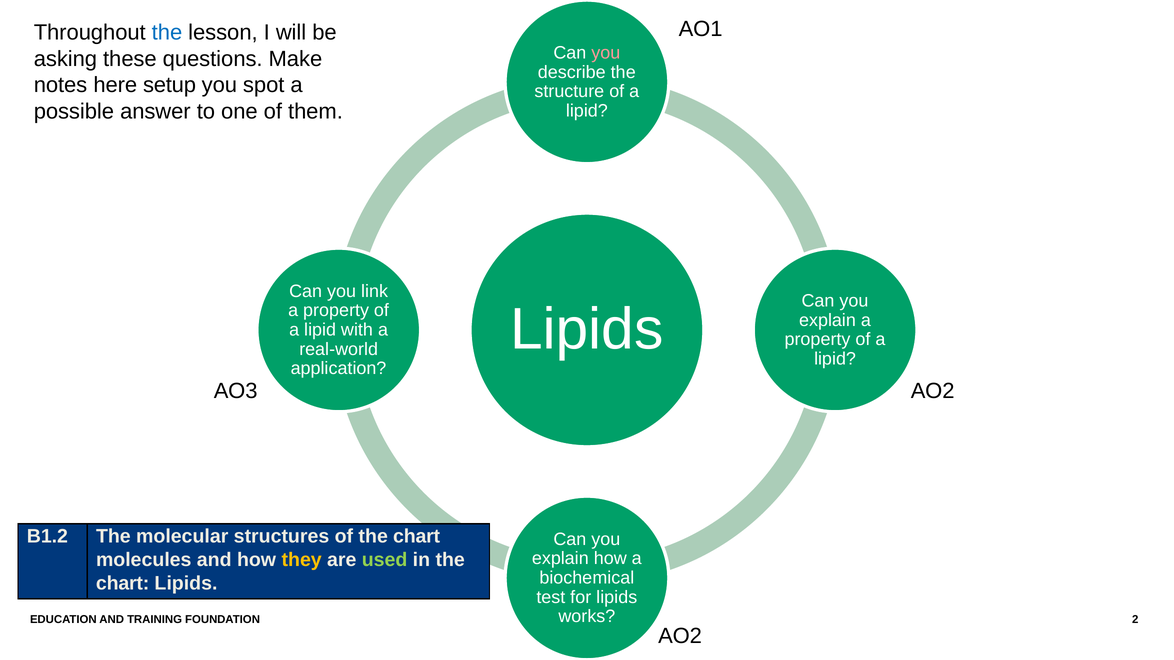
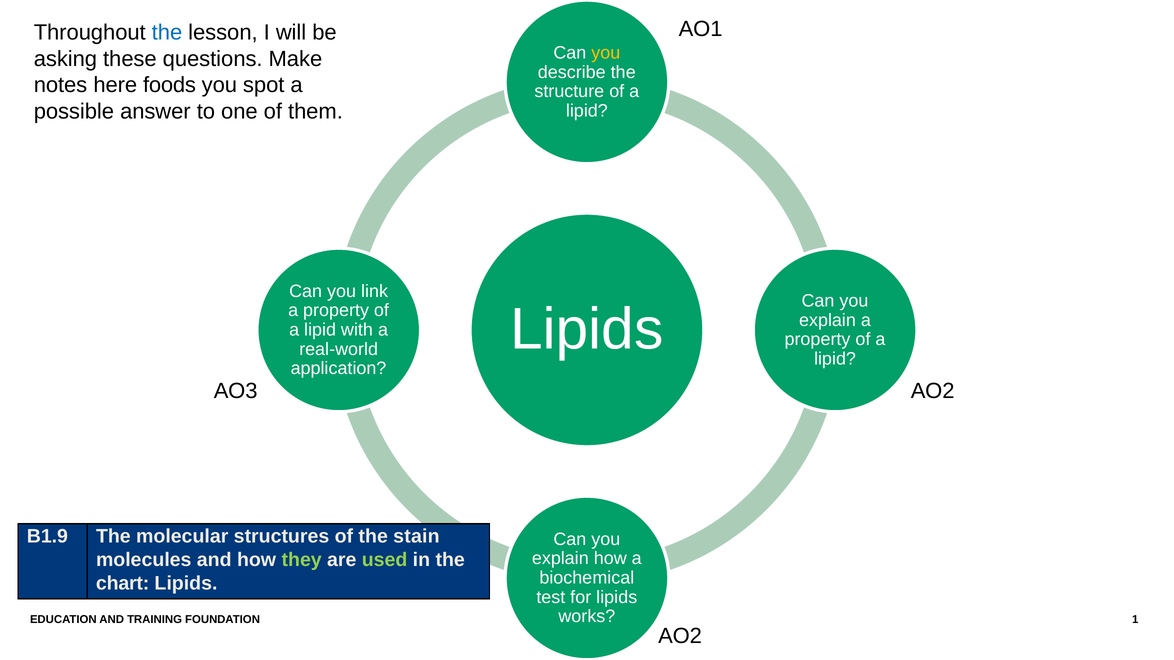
you colour: pink -> yellow (606, 53)
setup: setup -> foods (170, 85)
B1.2: B1.2 -> B1.9 (47, 537)
of the chart: chart -> stain (416, 537)
they colour: yellow -> light green (302, 560)
2: 2 -> 1 (1135, 620)
